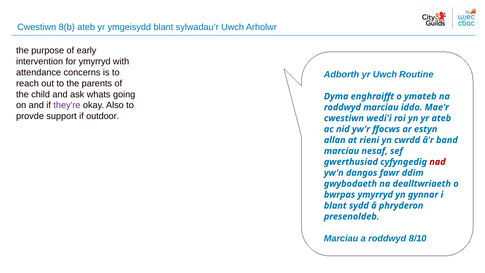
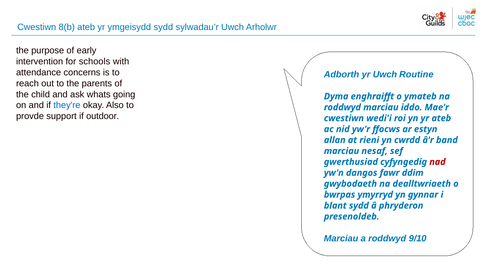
ymgeisydd blant: blant -> sydd (163, 27)
for ymyrryd: ymyrryd -> schools (95, 62)
they're colour: purple -> blue (67, 105)
8/10: 8/10 -> 9/10 (418, 238)
